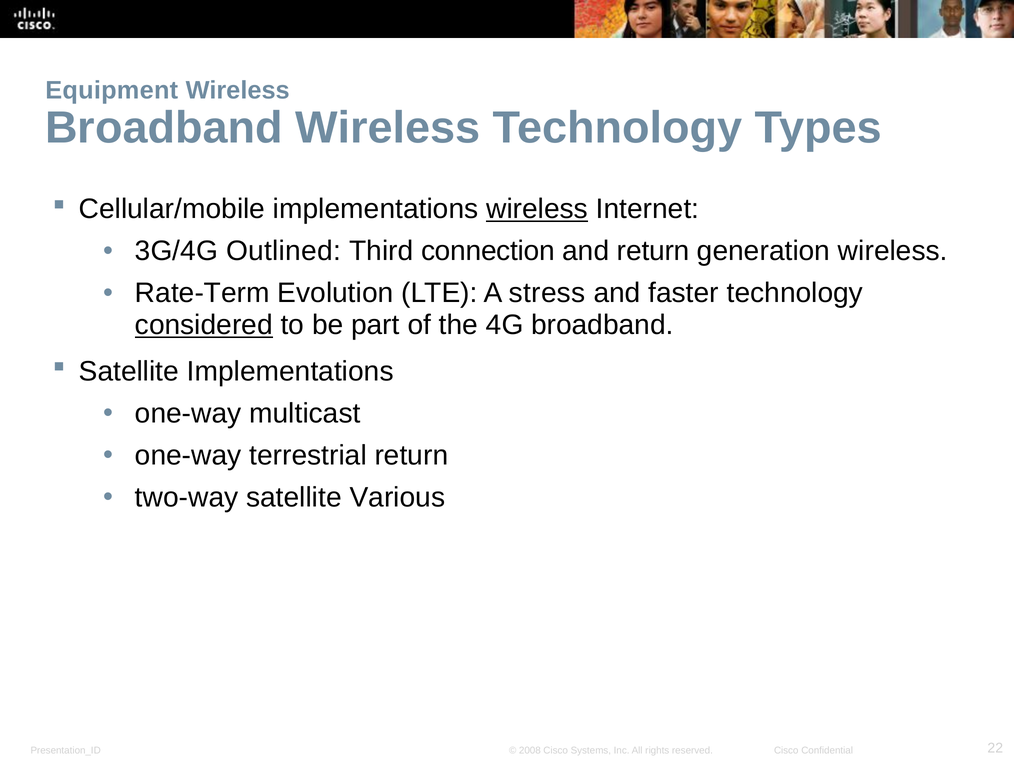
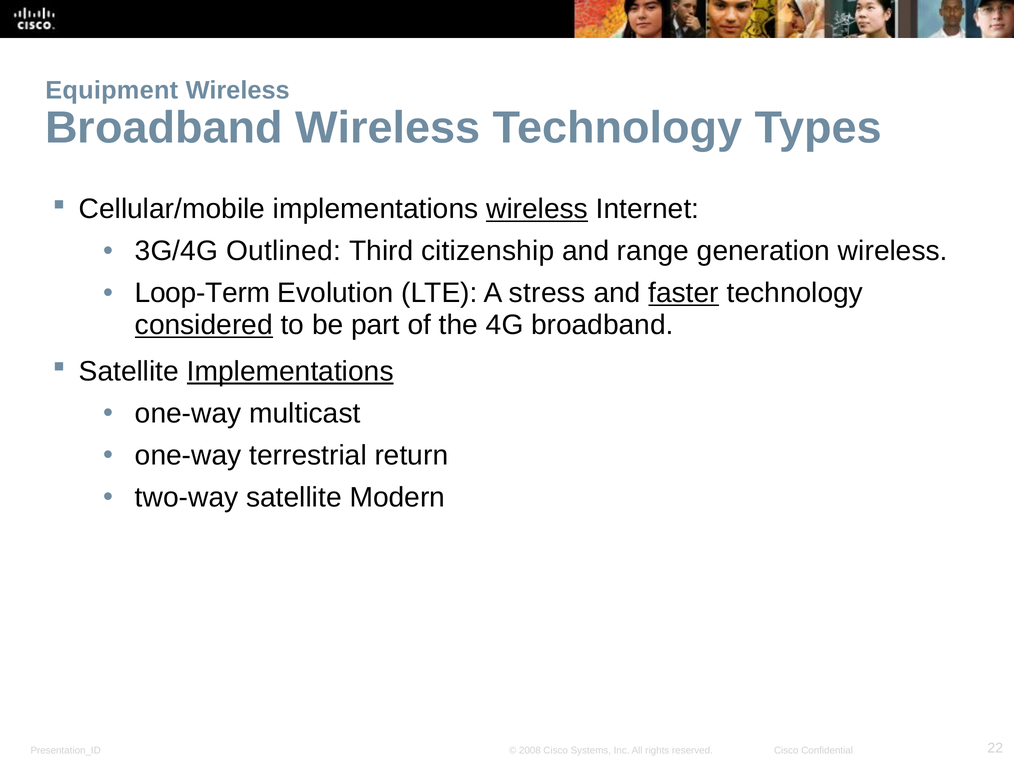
connection: connection -> citizenship (488, 251)
and return: return -> range (653, 251)
Rate-Term: Rate-Term -> Loop-Term (202, 293)
faster underline: none -> present (684, 293)
Implementations underline: none -> present (290, 372)
Various: Various -> Modern (397, 498)
